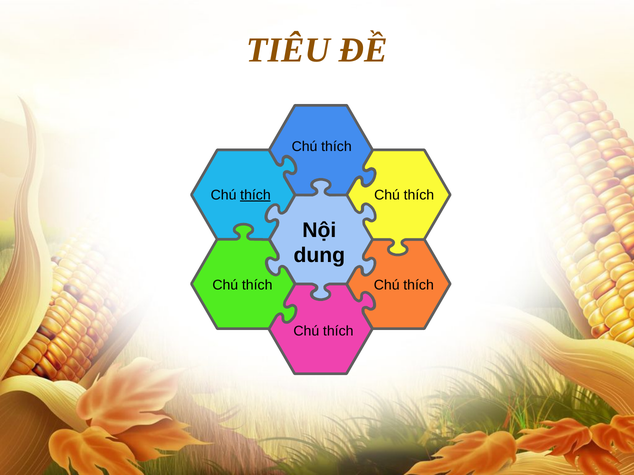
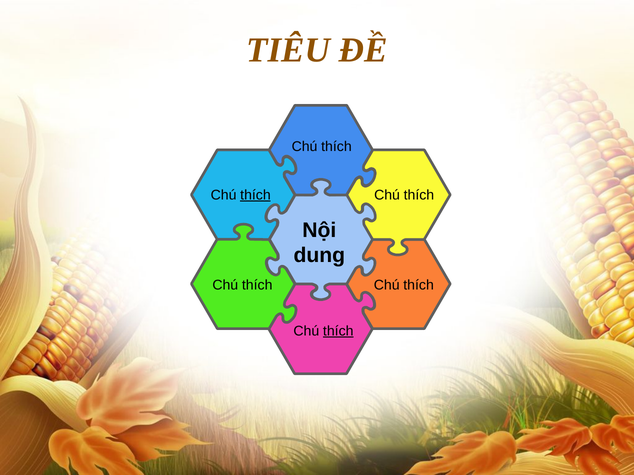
thích underline: none -> present (338, 331)
